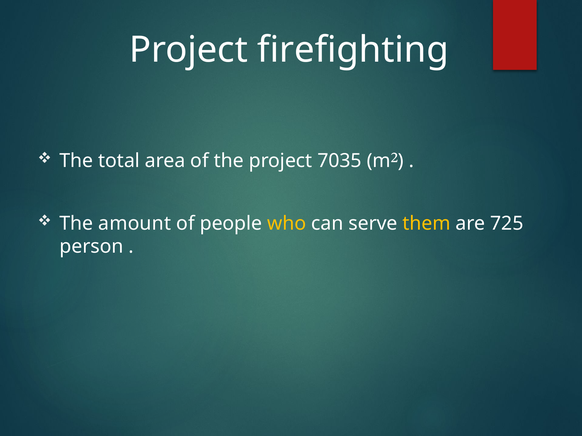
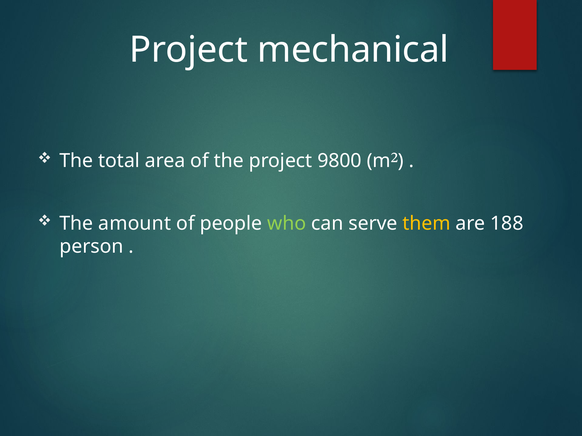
firefighting: firefighting -> mechanical (353, 50)
7035: 7035 -> 9800 (340, 161)
who colour: yellow -> light green (287, 224)
725: 725 -> 188 (507, 224)
